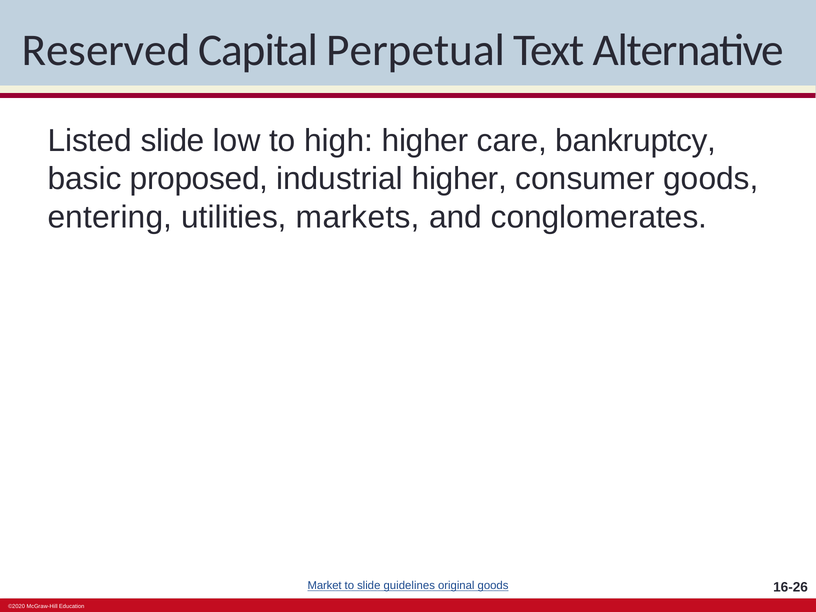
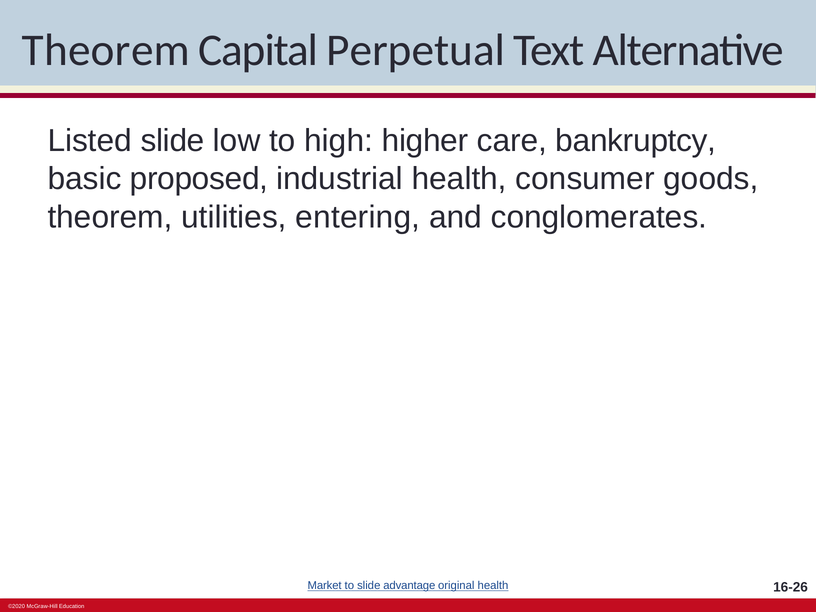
Reserved: Reserved -> Theorem (106, 50)
industrial higher: higher -> health (459, 179)
entering: entering -> theorem (110, 217)
markets: markets -> entering (358, 217)
guidelines: guidelines -> advantage (409, 586)
original goods: goods -> health (493, 586)
